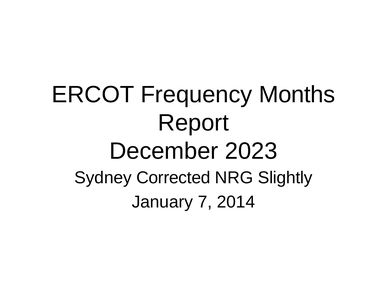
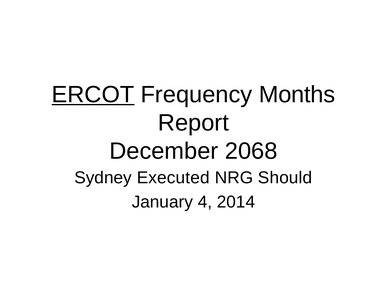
ERCOT underline: none -> present (93, 95)
2023: 2023 -> 2068 (251, 151)
Corrected: Corrected -> Executed (173, 178)
Slightly: Slightly -> Should (285, 178)
7: 7 -> 4 (205, 202)
